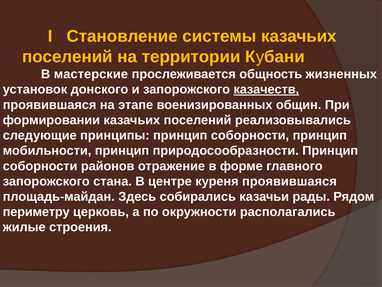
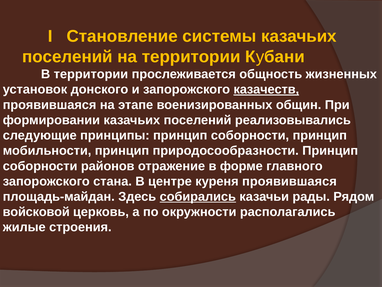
В мастерские: мастерские -> территории (91, 74)
собирались underline: none -> present (198, 196)
периметру: периметру -> войсковой (36, 212)
